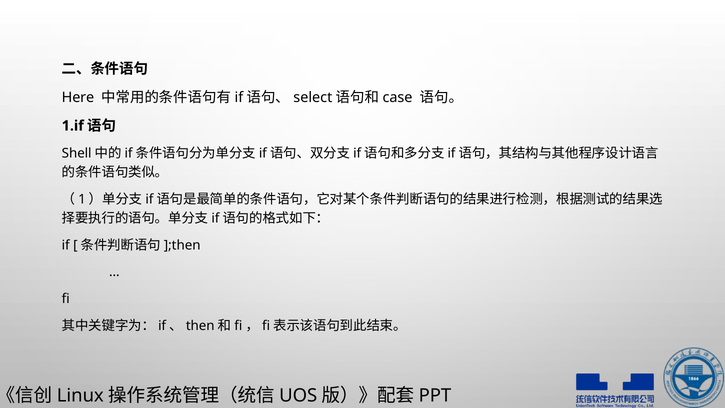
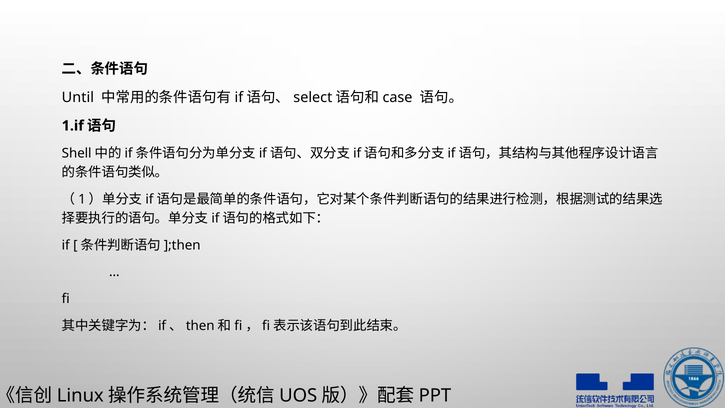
Here: Here -> Until (78, 97)
